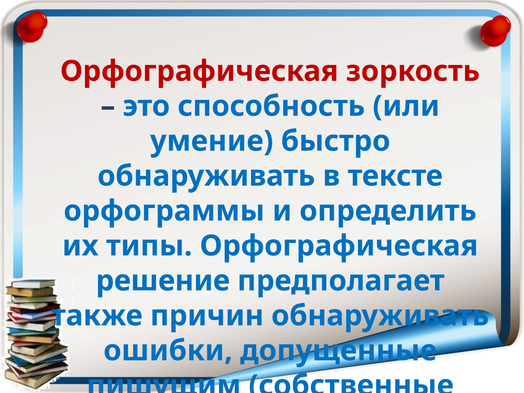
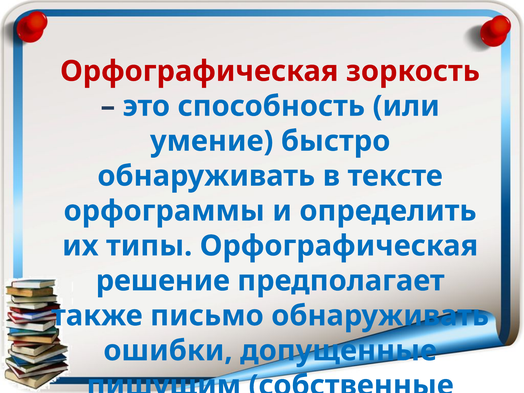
причин: причин -> письмо (207, 316)
